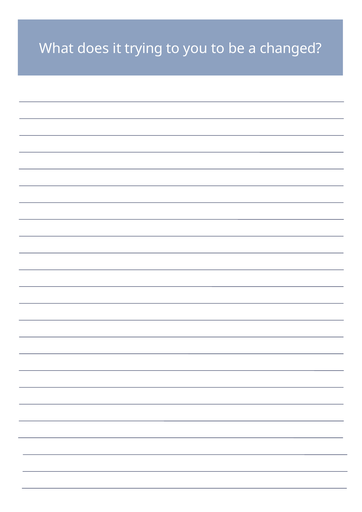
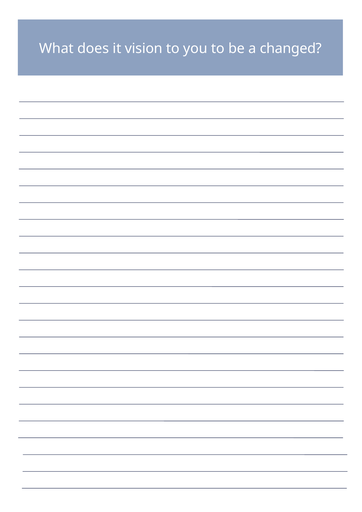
trying: trying -> vision (144, 49)
